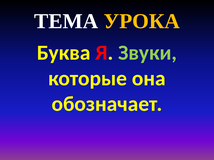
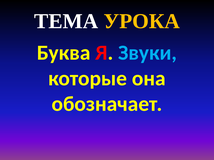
Звуки colour: light green -> light blue (148, 53)
